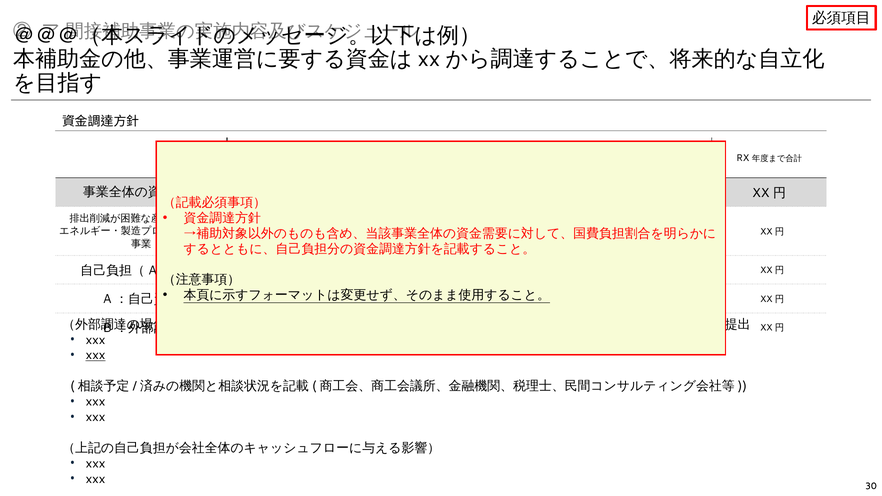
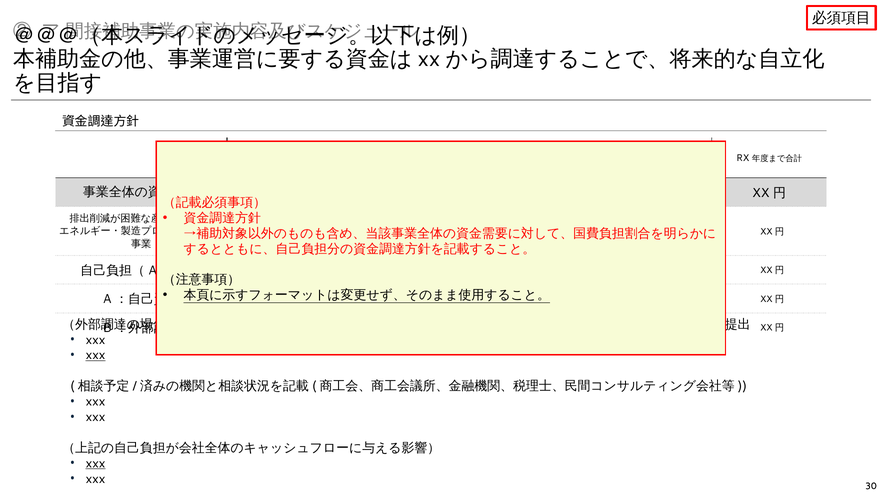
xxx underline: none -> present (96, 463)
